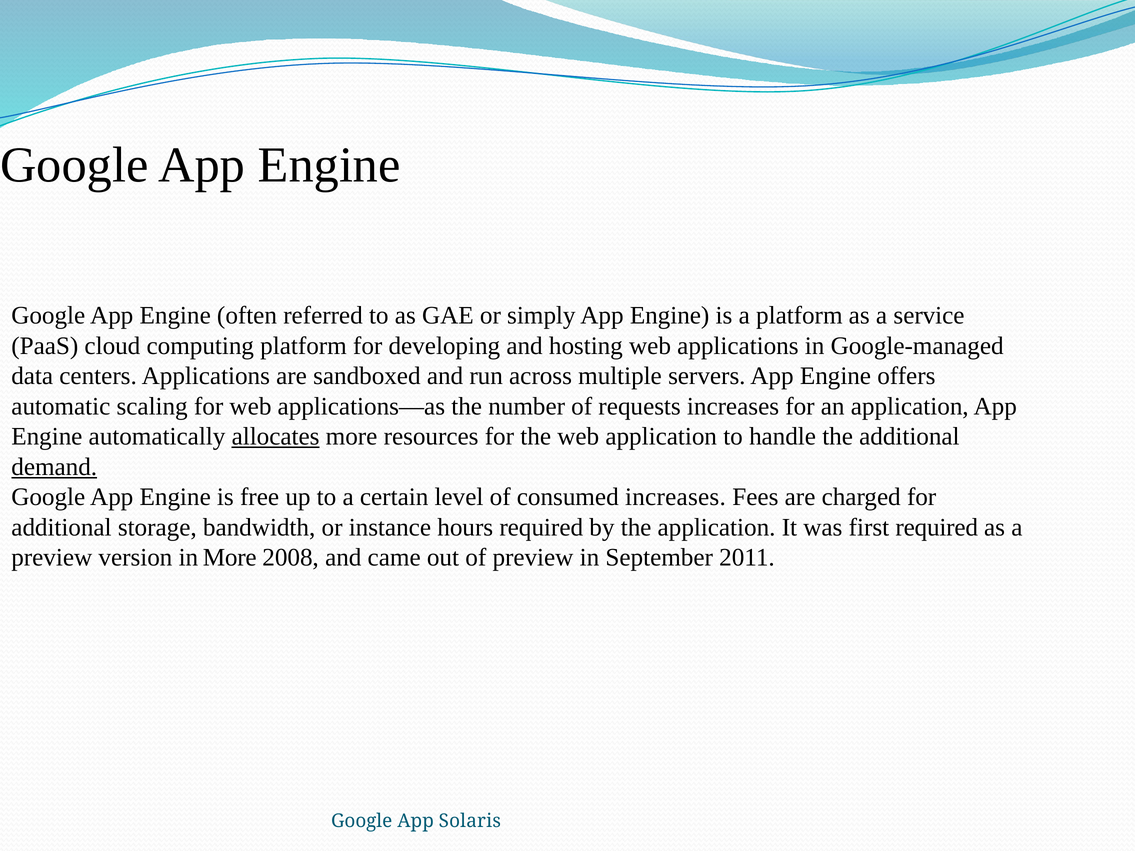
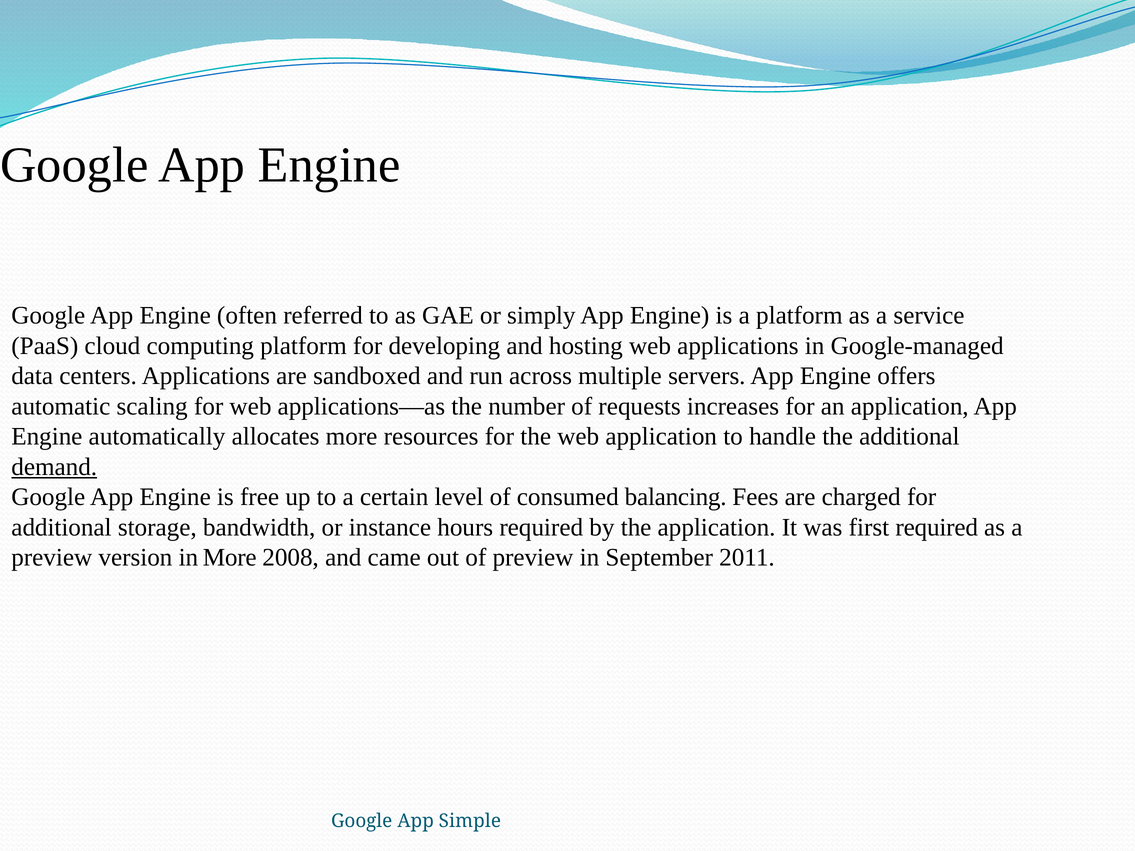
allocates underline: present -> none (276, 437)
consumed increases: increases -> balancing (676, 497)
Solaris: Solaris -> Simple (470, 821)
